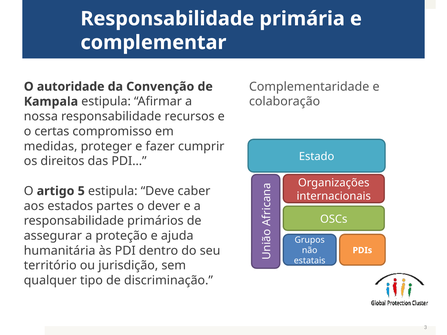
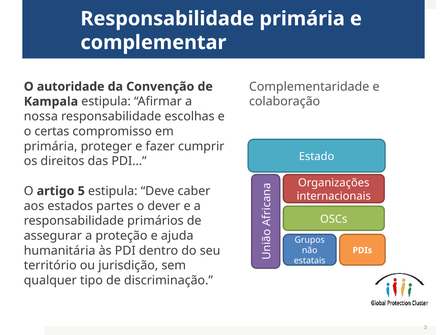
recursos: recursos -> escolhas (190, 117)
medidas: medidas -> primária (51, 146)
